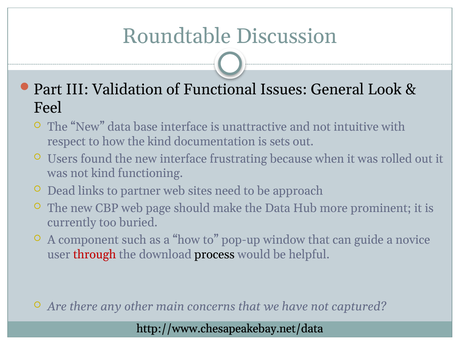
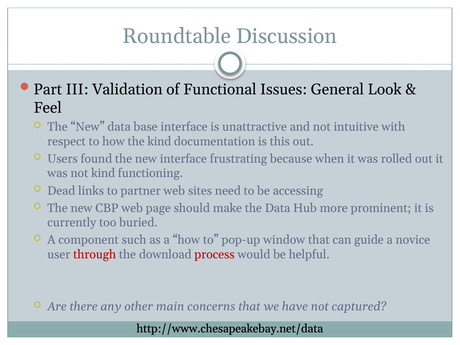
sets: sets -> this (280, 141)
approach: approach -> accessing (298, 191)
process colour: black -> red (215, 255)
